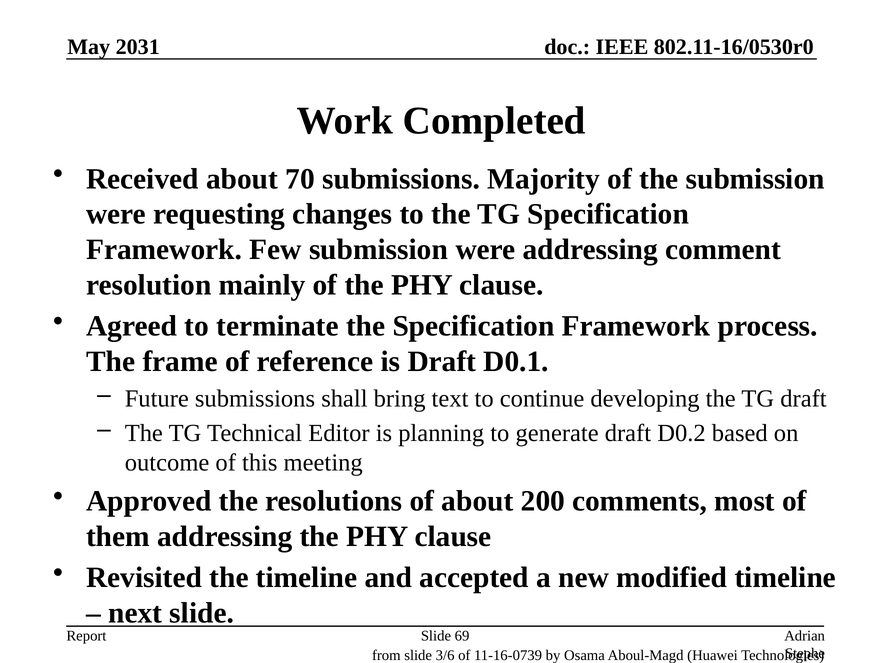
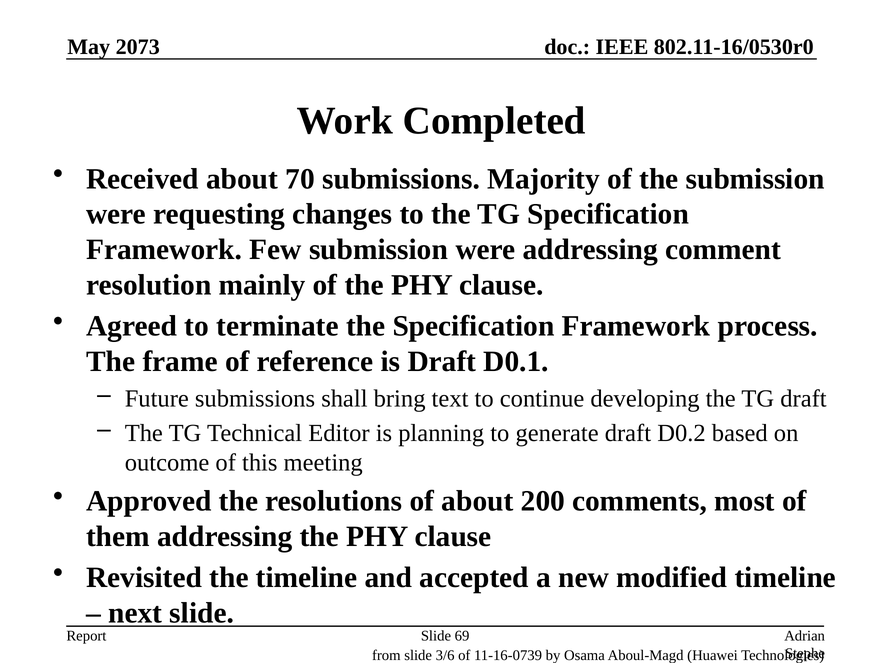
2031: 2031 -> 2073 (138, 47)
